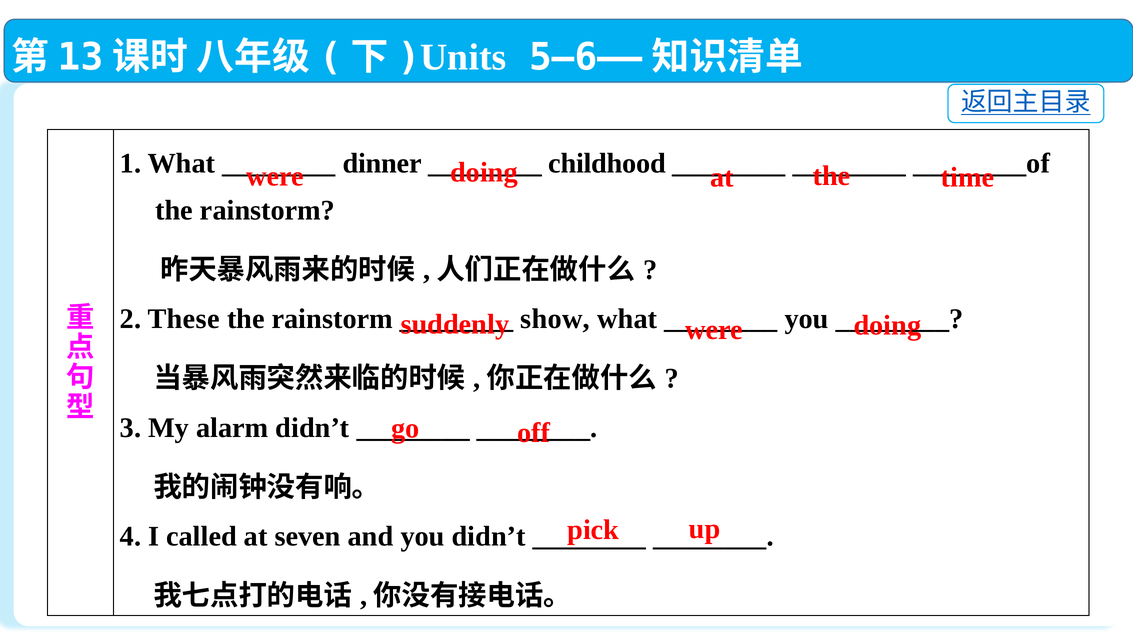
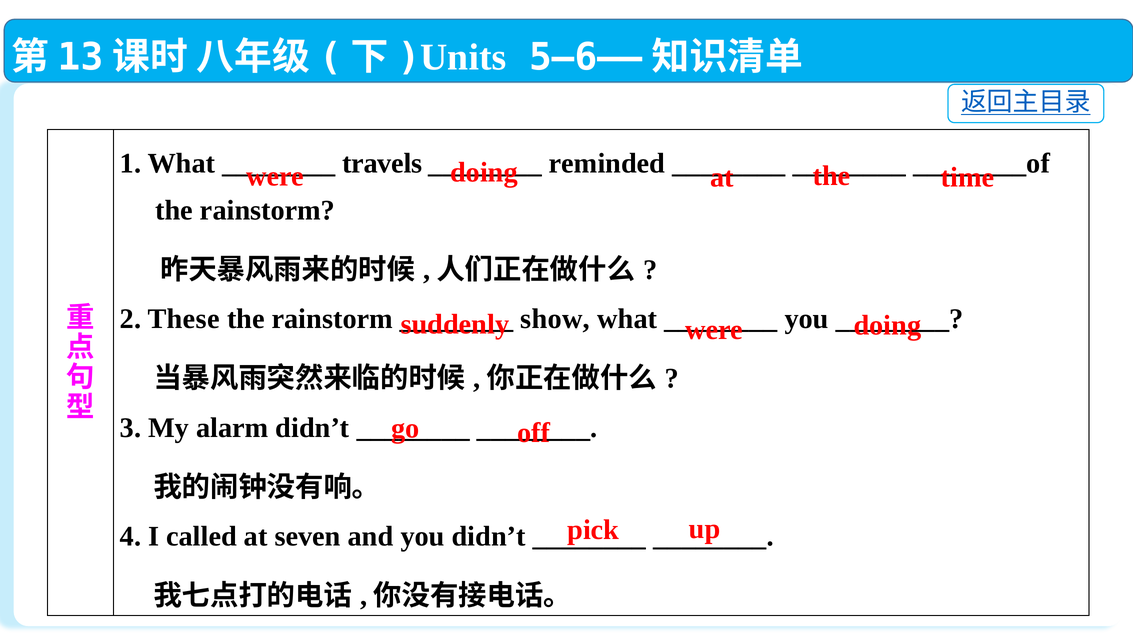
dinner: dinner -> travels (382, 163)
childhood: childhood -> reminded (607, 163)
